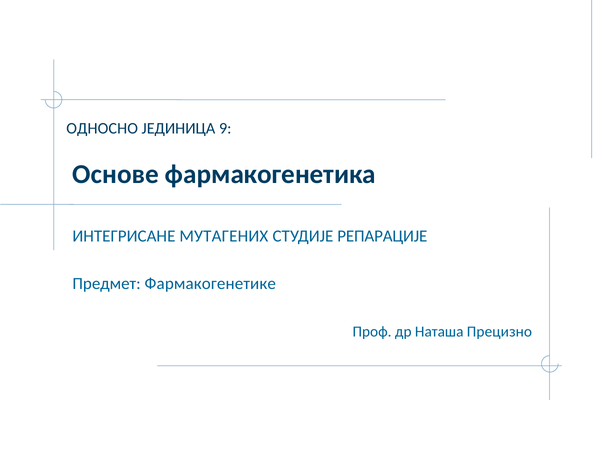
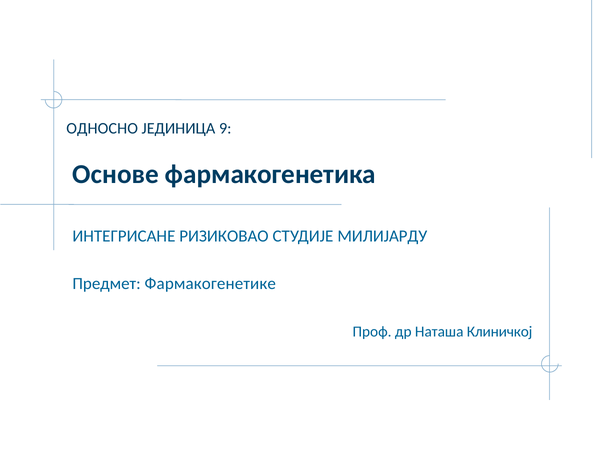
МУТАГЕНИХ: МУТАГЕНИХ -> РИЗИКОВАО (224, 236)
РЕПАРАЦИЈЕ: РЕПАРАЦИЈЕ -> МИЛИЈАРДУ (382, 236)
Прецизно: Прецизно -> Клиничкој (500, 332)
